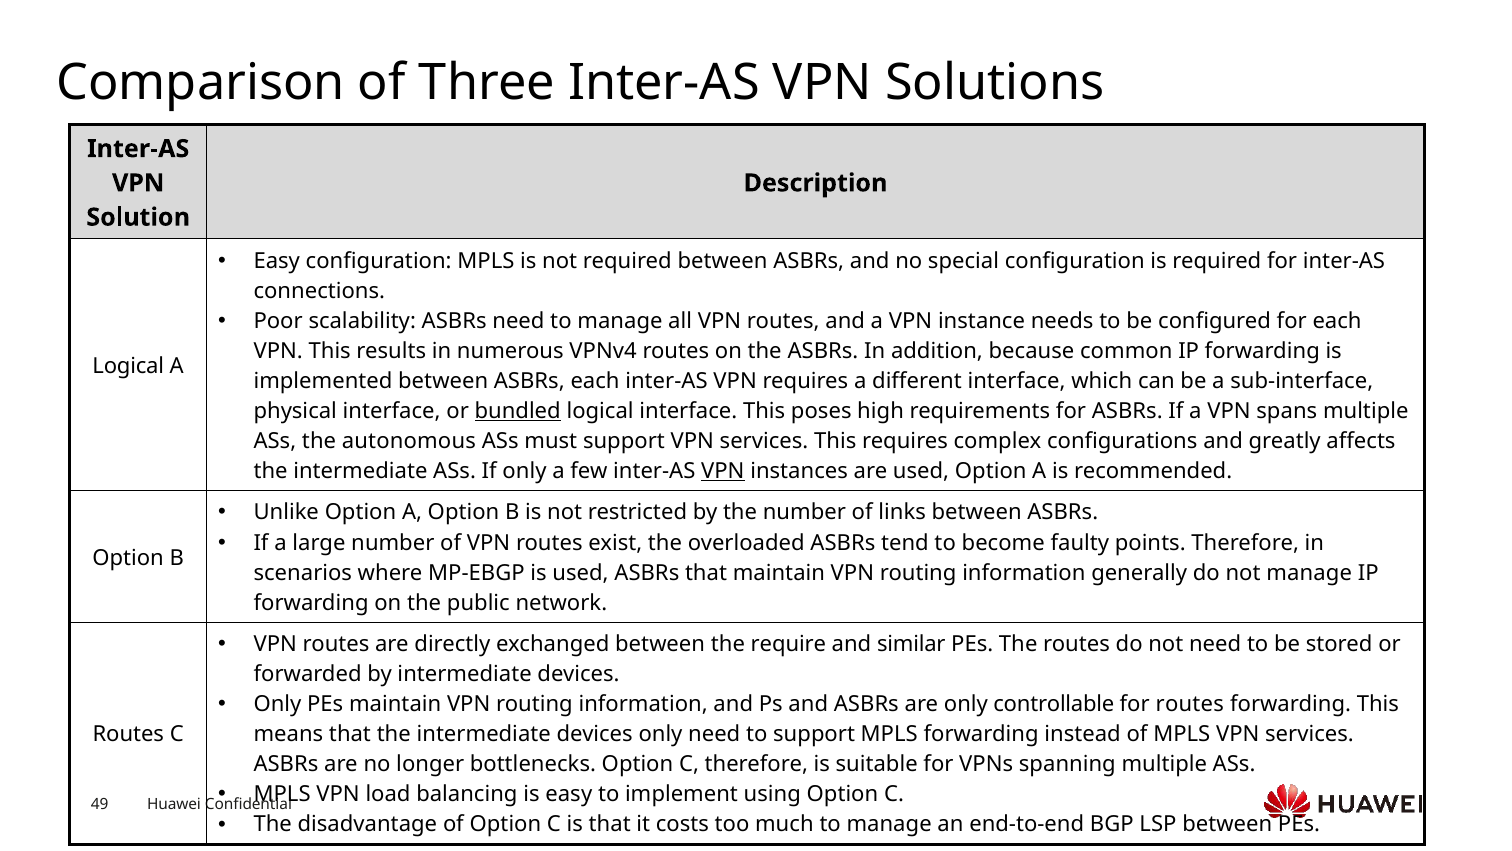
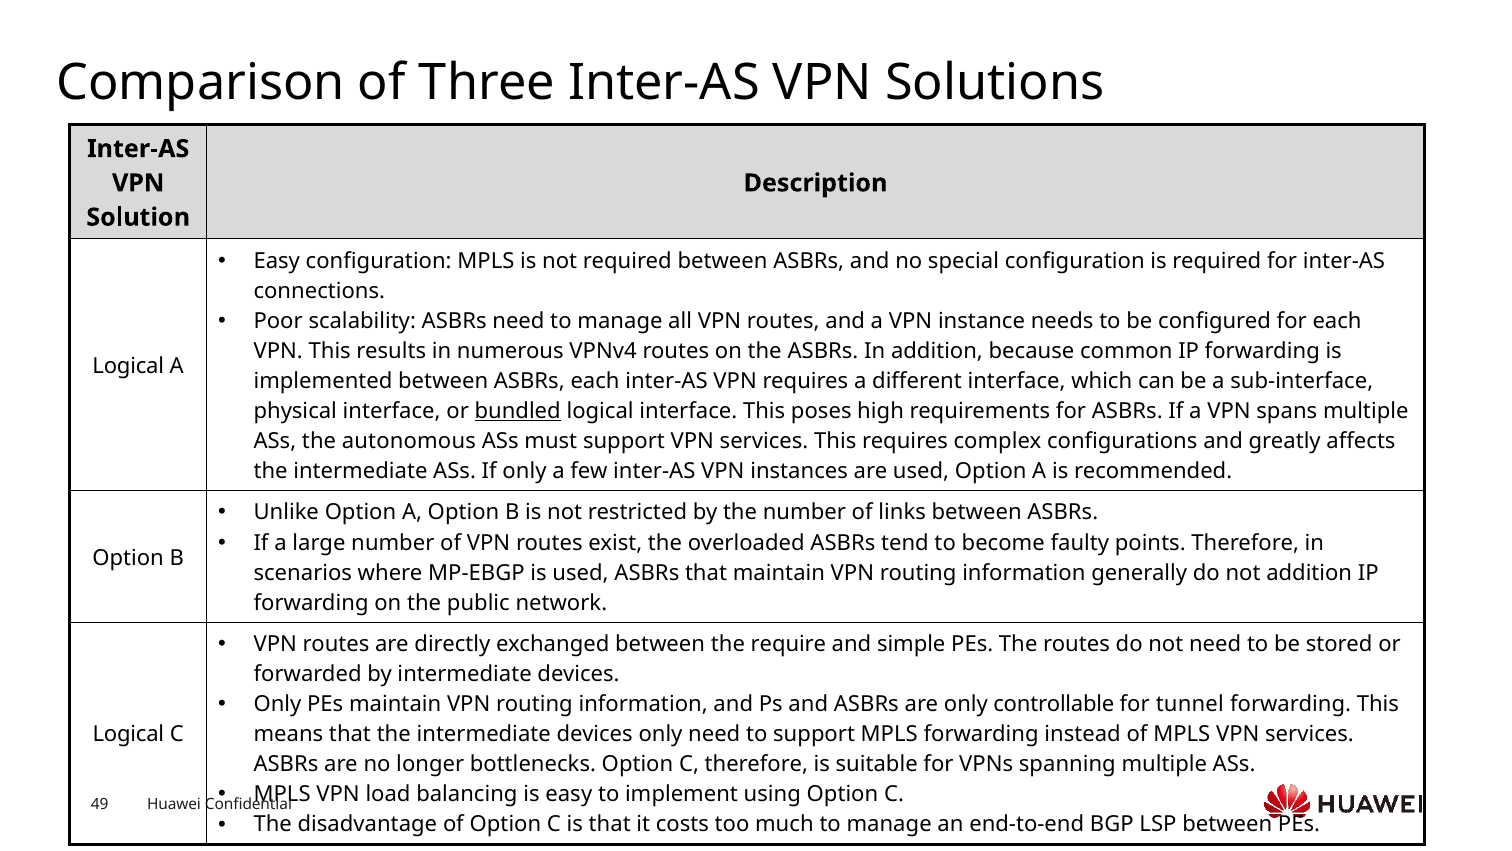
VPN underline: present -> none (723, 471)
not manage: manage -> addition (1309, 572)
similar: similar -> simple (911, 644)
for routes: routes -> tunnel (1190, 704)
Routes: Routes -> Logical (128, 734)
